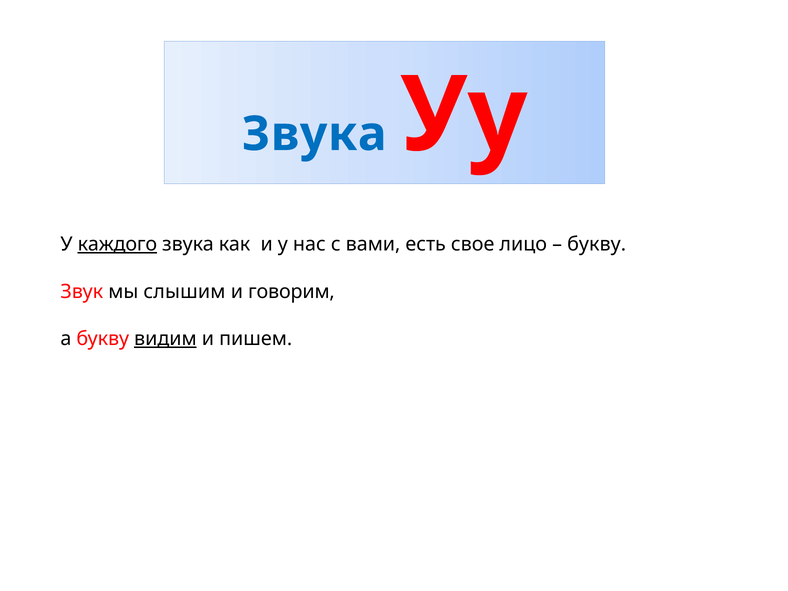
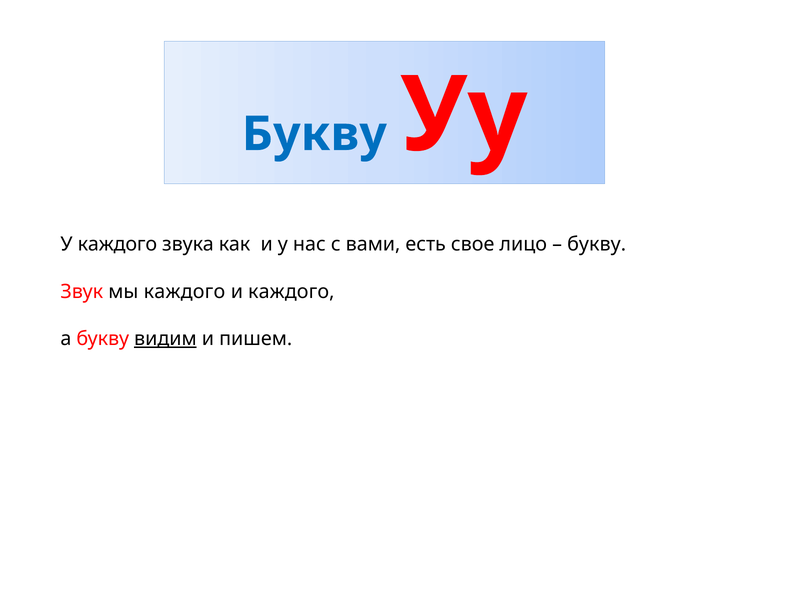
Звука: Звука -> Букву (314, 134)
каждого underline: present -> none (117, 244)
мы слышим: слышим -> каждого (184, 292)
и говорим: говорим -> каждого (291, 292)
